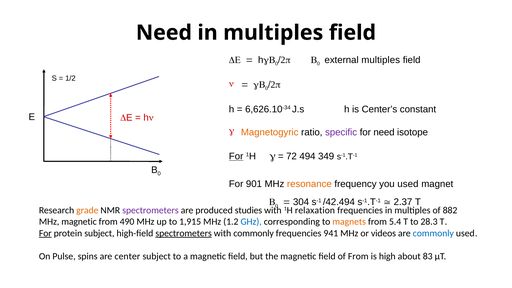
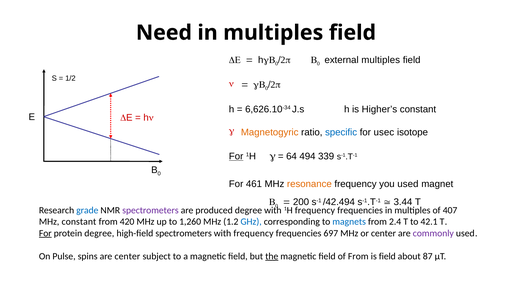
Center’s: Center’s -> Higher’s (379, 109)
specific colour: purple -> blue (341, 132)
for need: need -> usec (384, 132)
72: 72 -> 64 (292, 156)
349: 349 -> 339 (326, 156)
901: 901 -> 461 (254, 184)
304: 304 -> 200 (301, 202)
2.37: 2.37 -> 3.44 (403, 202)
grade colour: orange -> blue (87, 210)
produced studies: studies -> degree (248, 210)
1H relaxation: relaxation -> frequency (315, 210)
882: 882 -> 407 (450, 210)
MHz magnetic: magnetic -> constant (79, 222)
490: 490 -> 420 (127, 222)
1,915: 1,915 -> 1,260 (190, 222)
magnets colour: orange -> blue (349, 222)
5.4: 5.4 -> 2.4 (395, 222)
28.3: 28.3 -> 42.1 (429, 222)
protein subject: subject -> degree (99, 233)
spectrometers underline: present -> none (184, 233)
with commonly: commonly -> frequency (253, 233)
941: 941 -> 697 (331, 233)
or videos: videos -> center (383, 233)
commonly colour: blue -> purple (433, 233)
the underline: none -> present (272, 256)
is high: high -> field (387, 256)
83: 83 -> 87 (428, 256)
